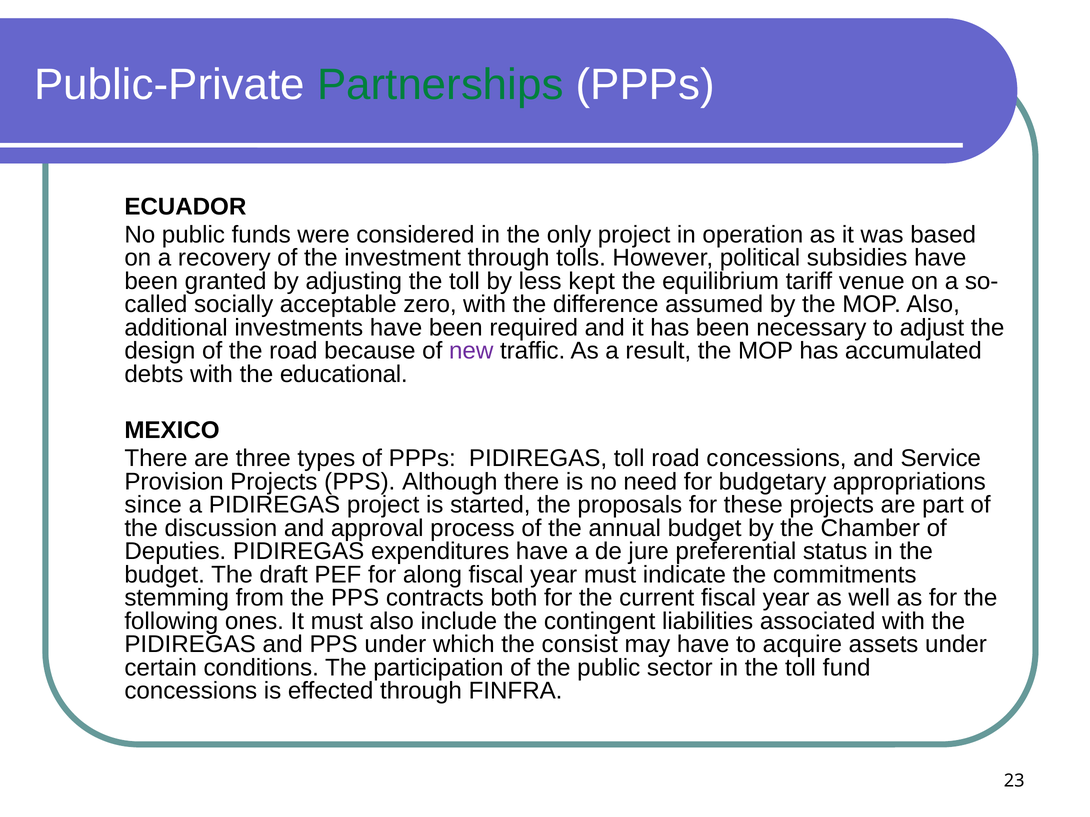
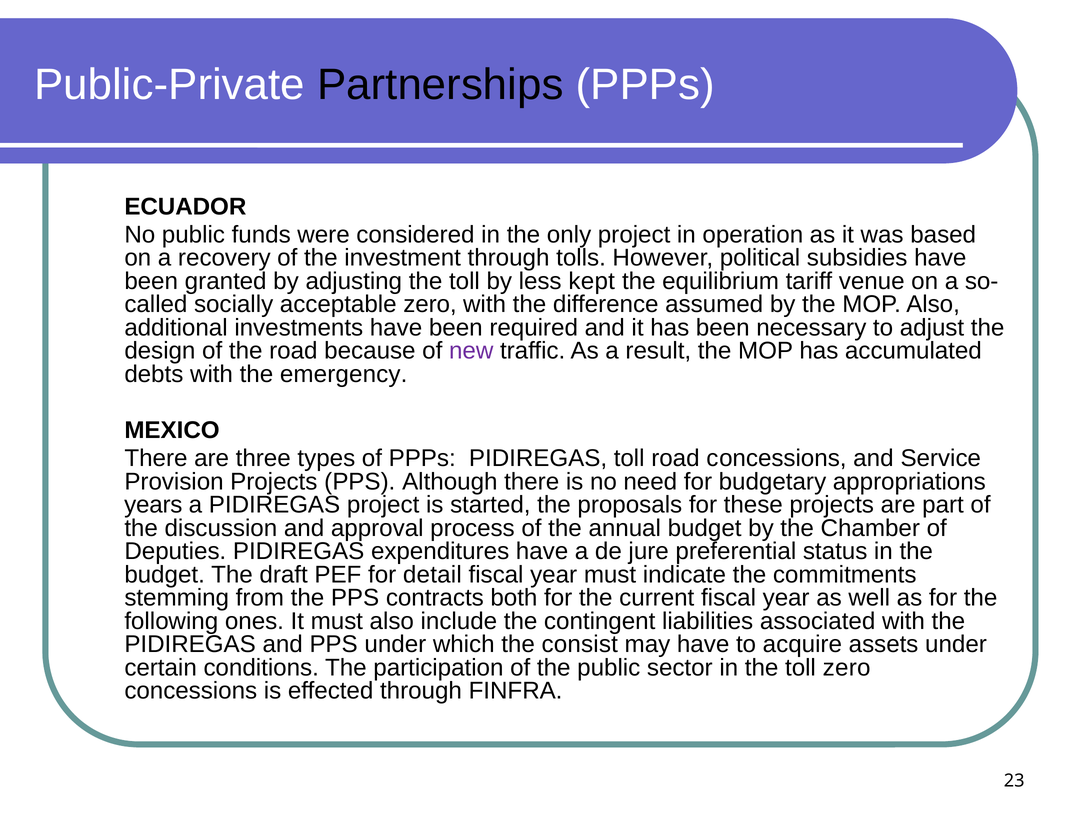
Partnerships colour: green -> black (440, 85)
educational: educational -> emergency (344, 374)
since: since -> years (153, 505)
along: along -> detail (432, 575)
toll fund: fund -> zero (847, 668)
